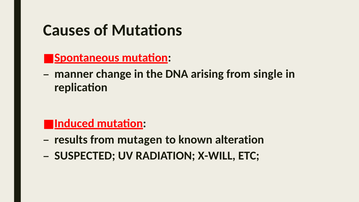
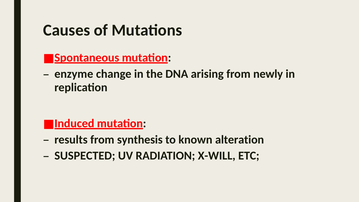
manner: manner -> enzyme (74, 74)
single: single -> newly (268, 74)
mutagen: mutagen -> synthesis (140, 140)
